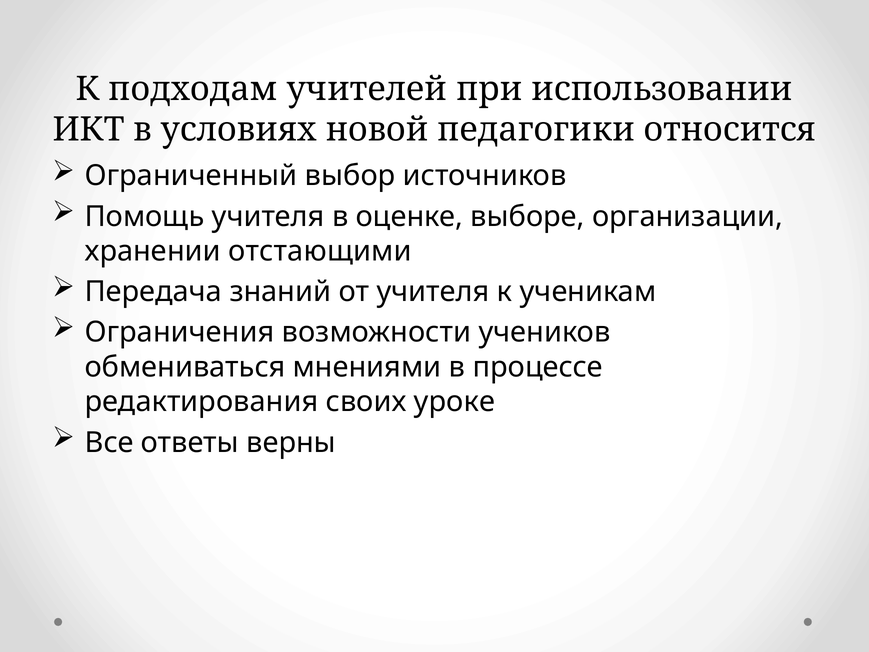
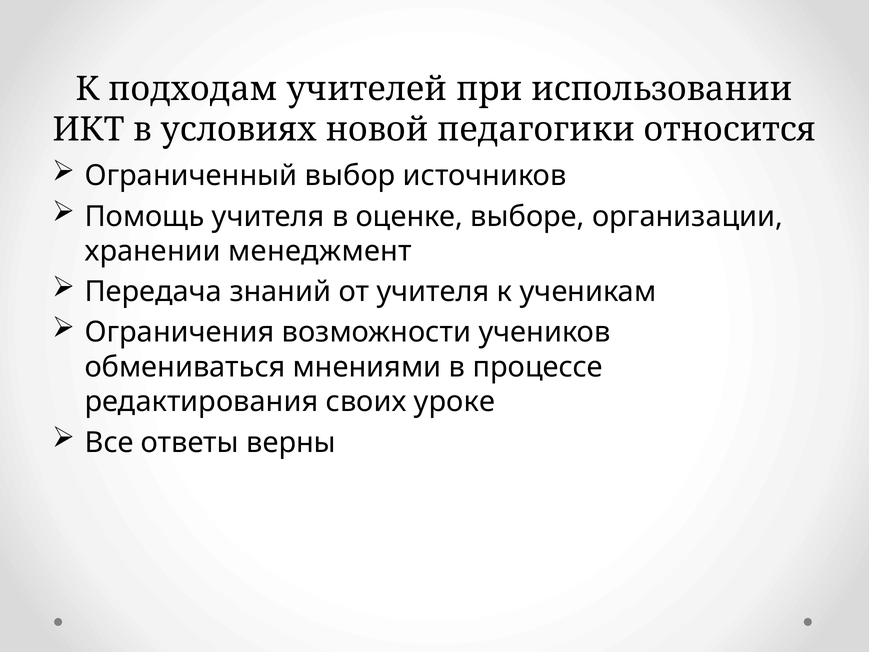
отстающими: отстающими -> менеджмент (320, 251)
